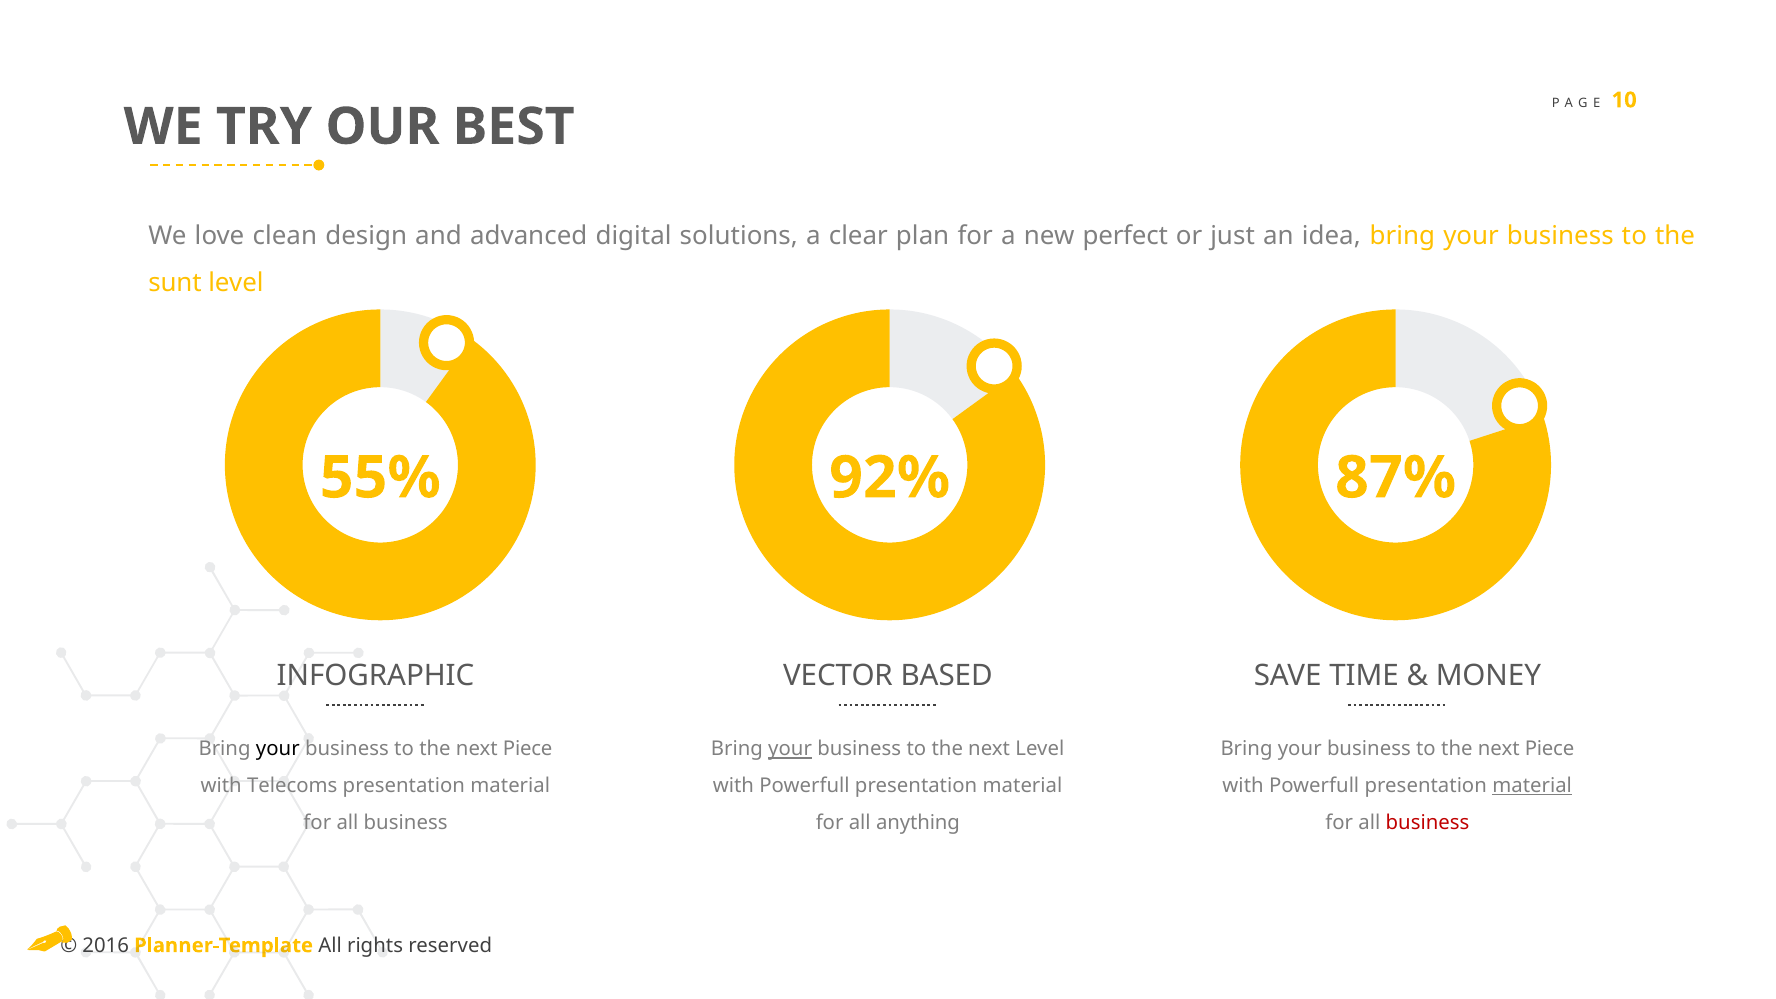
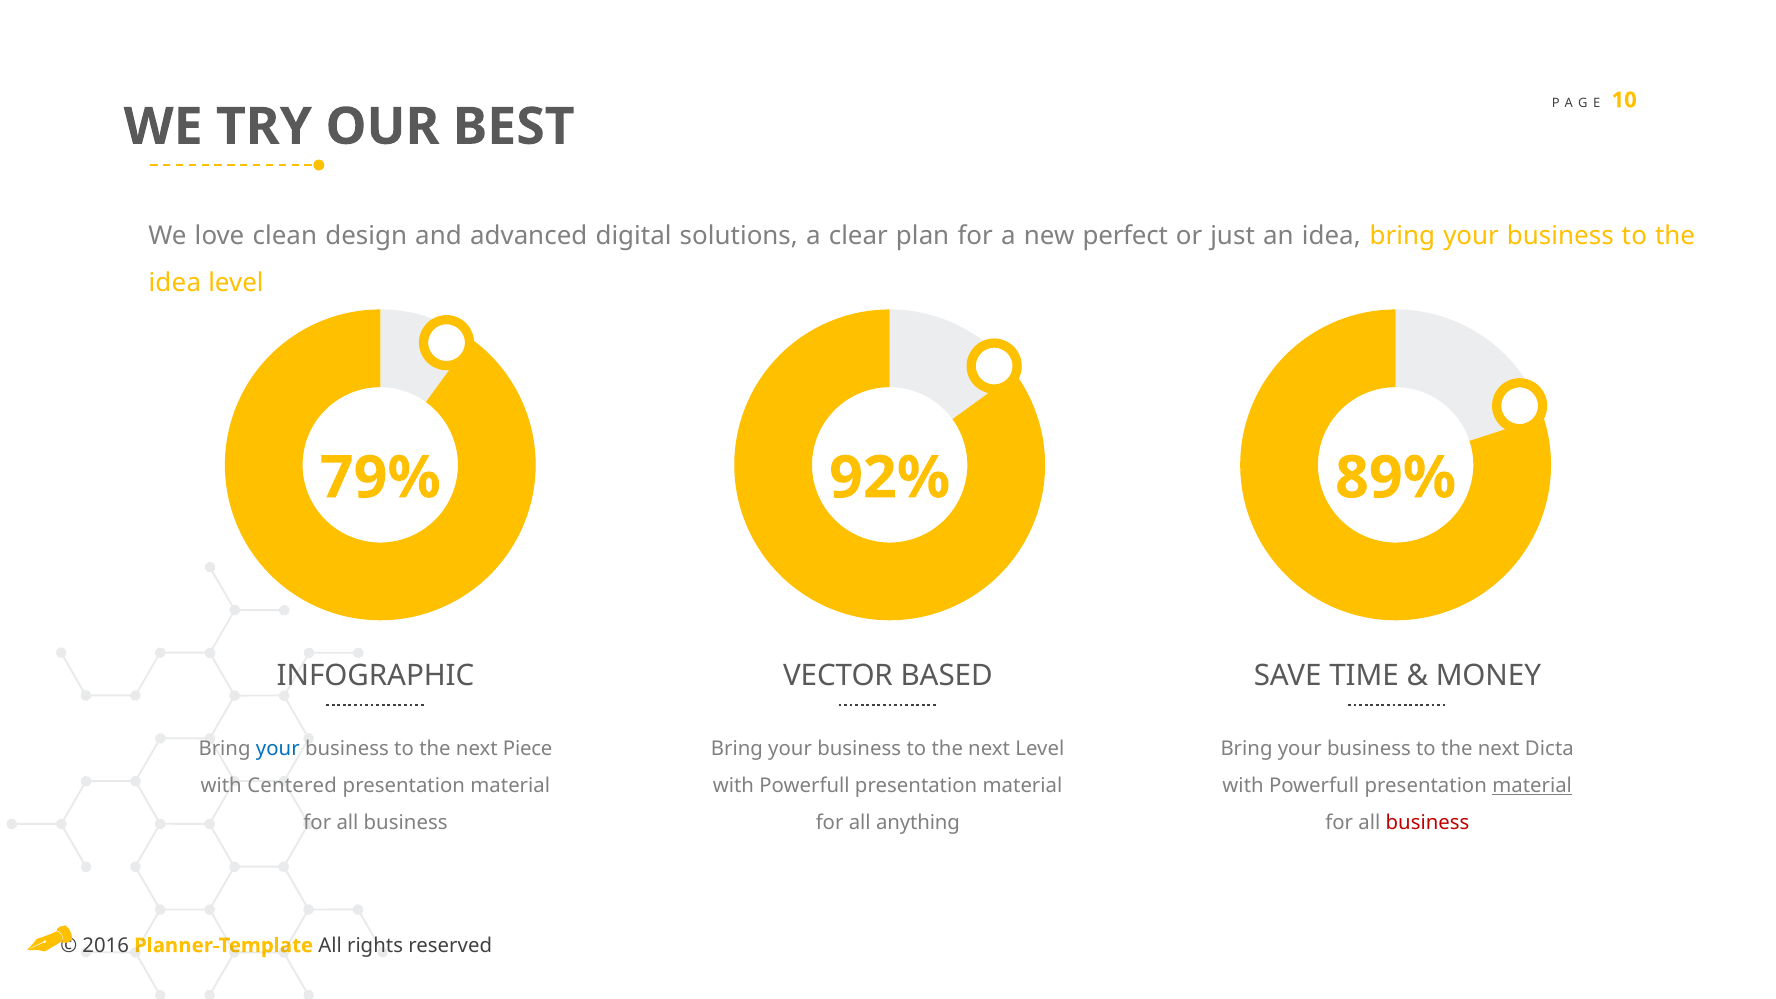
sunt: sunt -> idea (175, 283)
55%: 55% -> 79% (380, 478)
87%: 87% -> 89% (1396, 478)
your colour: black -> blue (278, 749)
your underline: present -> none (790, 749)
Piece: Piece -> Dicta (1549, 749)
Telecoms: Telecoms -> Centered (292, 786)
